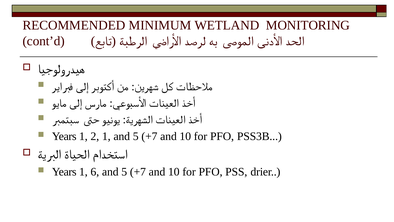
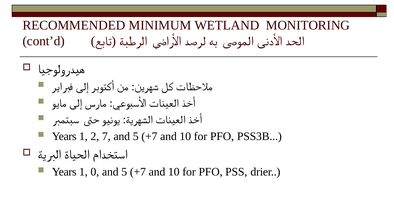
2 1: 1 -> 7 (106, 136)
6: 6 -> 0 (95, 171)
